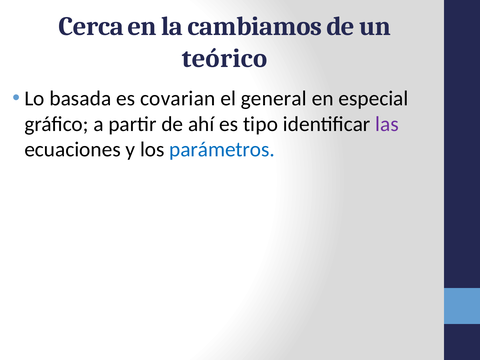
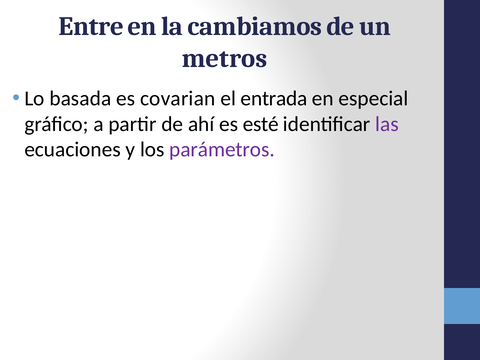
Cerca: Cerca -> Entre (91, 26)
teórico: teórico -> metros (225, 58)
general: general -> entrada (274, 98)
tipo: tipo -> esté (261, 124)
parámetros colour: blue -> purple (222, 150)
